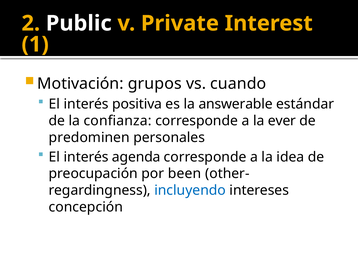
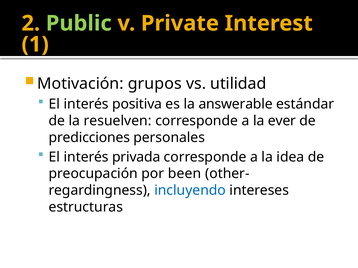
Public colour: white -> light green (79, 23)
cuando: cuando -> utilidad (238, 84)
confianza: confianza -> resuelven (118, 121)
predominen: predominen -> predicciones (89, 138)
agenda: agenda -> privada (136, 157)
concepción: concepción -> estructuras (86, 207)
